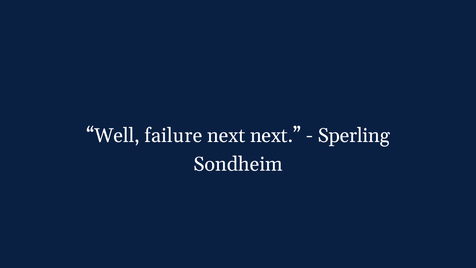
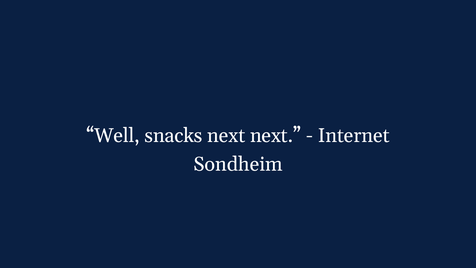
failure: failure -> snacks (174, 135)
Sperling: Sperling -> Internet (354, 135)
